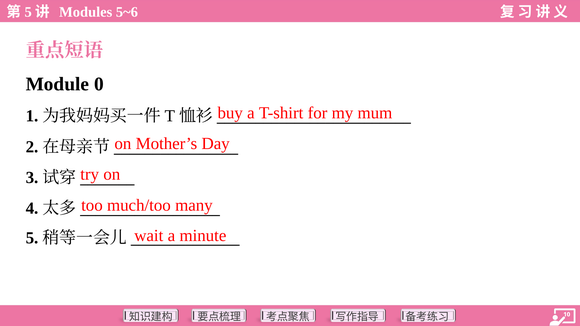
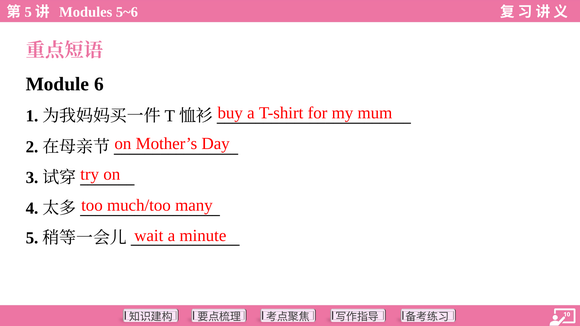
0: 0 -> 6 (99, 84)
